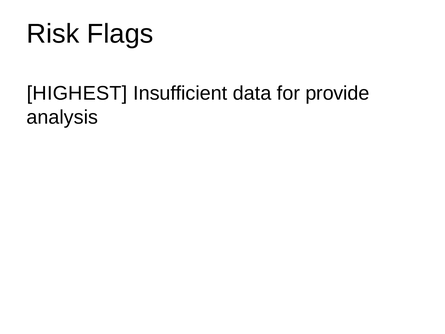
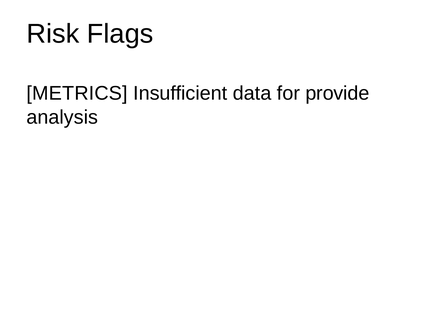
HIGHEST: HIGHEST -> METRICS (77, 93)
